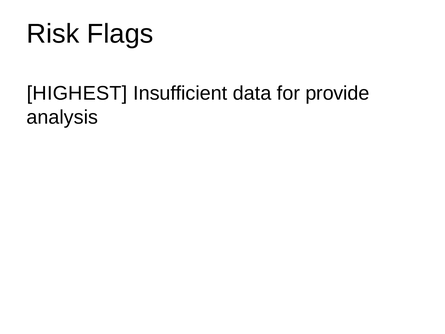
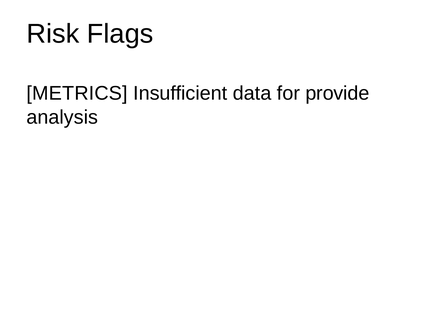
HIGHEST: HIGHEST -> METRICS (77, 93)
